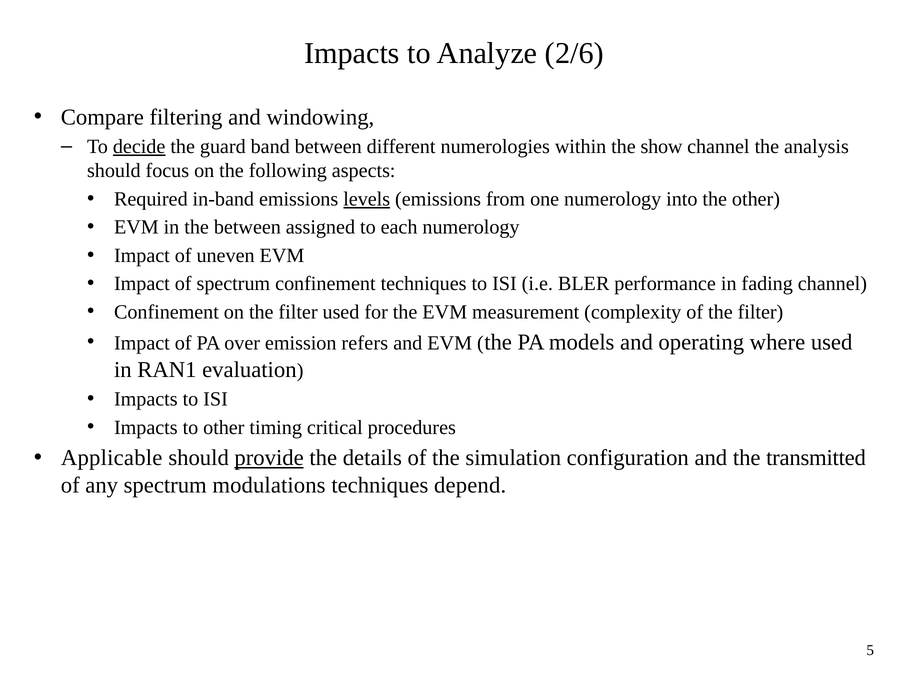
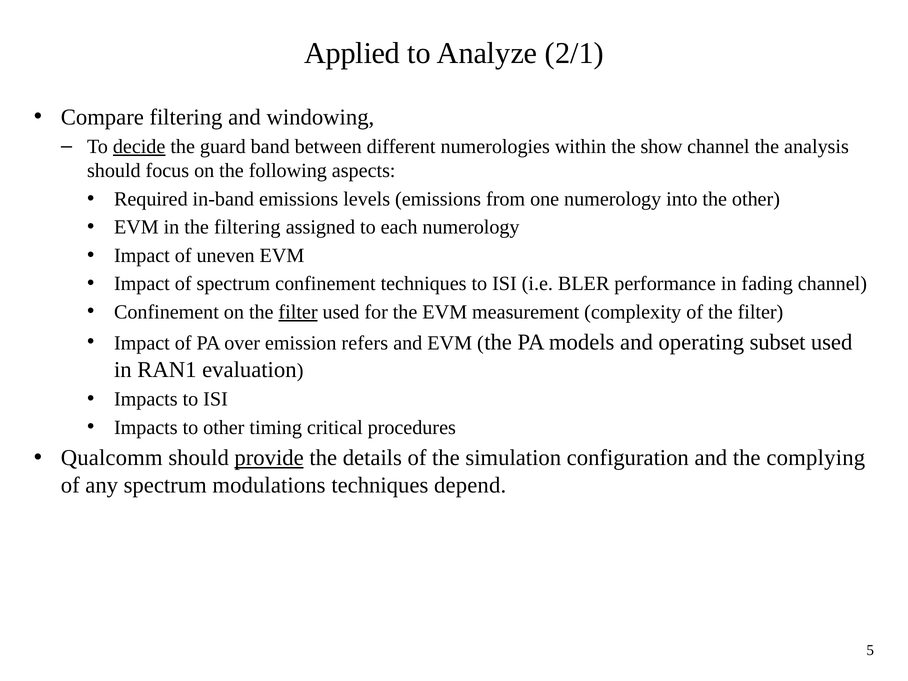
Impacts: Impacts -> Applied (352, 53)
2/6: 2/6 -> 2/1 (574, 53)
levels underline: present -> none (367, 199)
the between: between -> filtering (247, 227)
filter underline: none -> present (298, 312)
where: where -> subset (778, 342)
Applicable: Applicable -> Qualcomm (112, 458)
transmitted: transmitted -> complying (816, 458)
